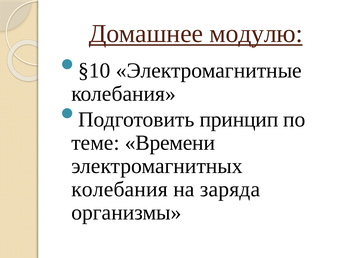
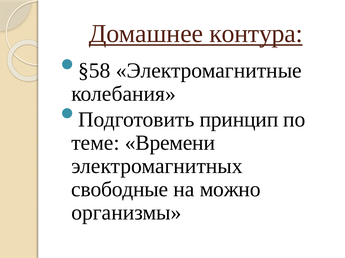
модулю: модулю -> контура (256, 34)
§10: §10 -> §58 (94, 71)
колебания: колебания -> свободные (120, 190)
заряда: заряда -> можно (230, 190)
